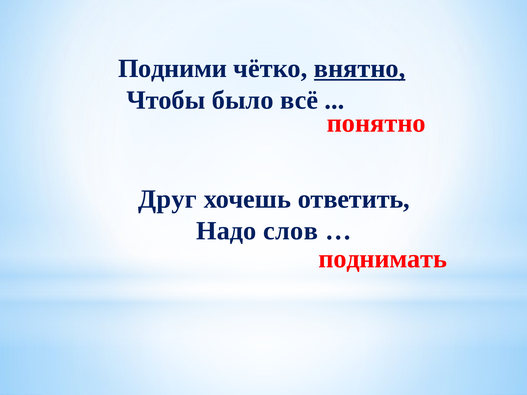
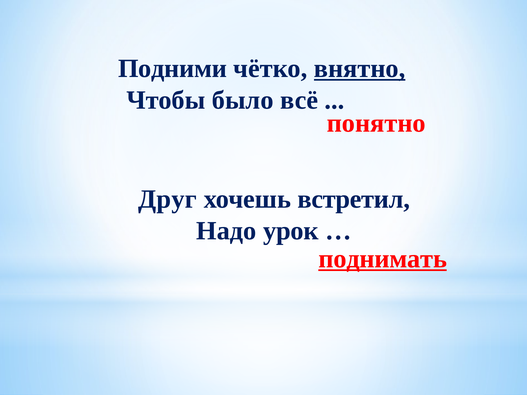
ответить: ответить -> встретил (354, 199)
слов: слов -> урок (291, 231)
поднимать underline: none -> present (383, 259)
